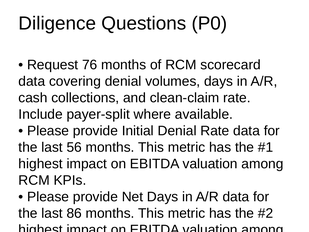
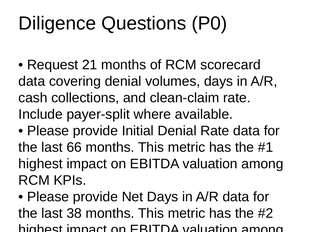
76: 76 -> 21 (90, 65)
56: 56 -> 66 (74, 147)
86: 86 -> 38 (74, 213)
